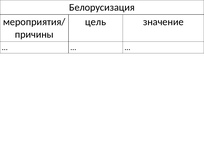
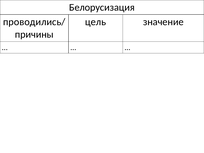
мероприятия/: мероприятия/ -> проводились/ (34, 22)
